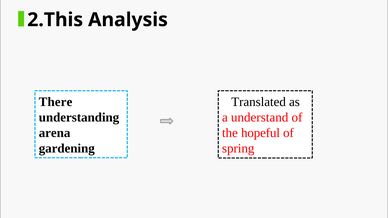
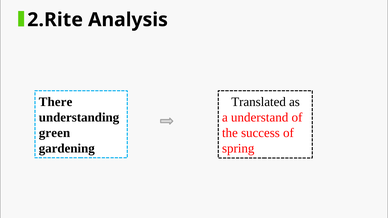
2.This: 2.This -> 2.Rite (55, 20)
arena: arena -> green (55, 133)
hopeful: hopeful -> success (260, 133)
